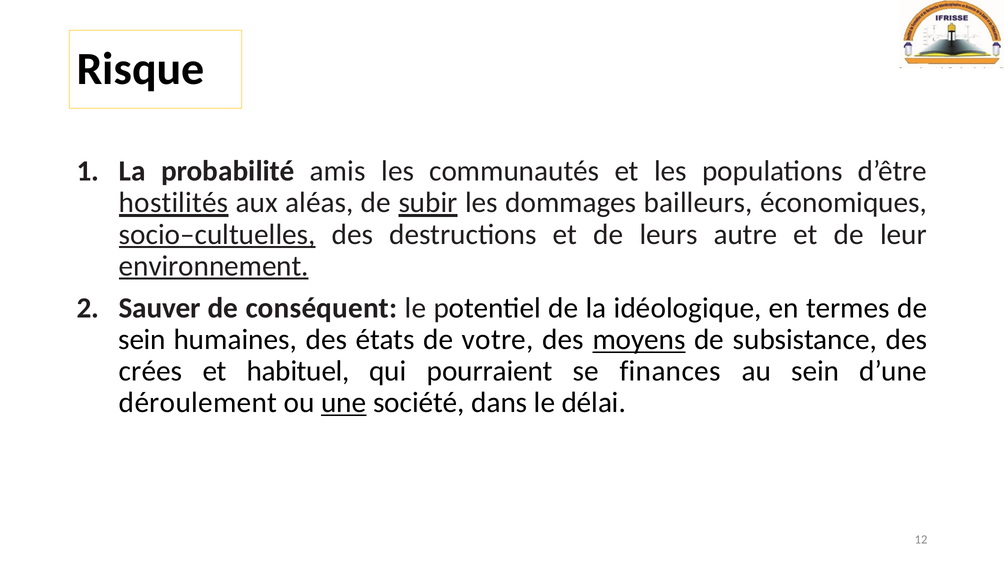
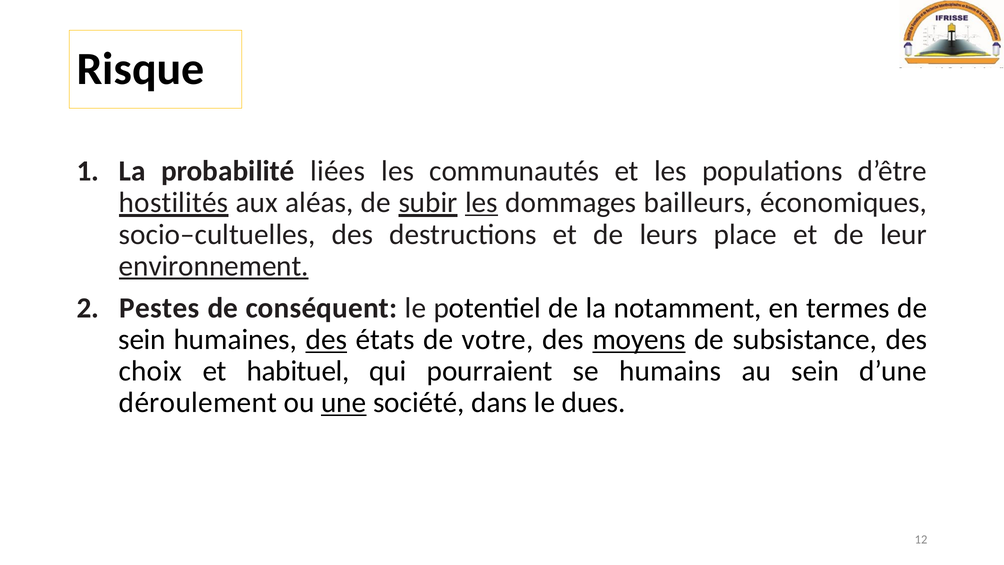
amis: amis -> liées (338, 171)
les underline: none -> present (481, 203)
socio–cultuelles underline: present -> none (217, 234)
autre: autre -> place (745, 234)
Sauver: Sauver -> Pestes (159, 308)
idéologique: idéologique -> notamment (688, 308)
des underline: none -> present (326, 339)
crées: crées -> choix (151, 371)
finances: finances -> humains (670, 371)
délai: délai -> dues (594, 403)
